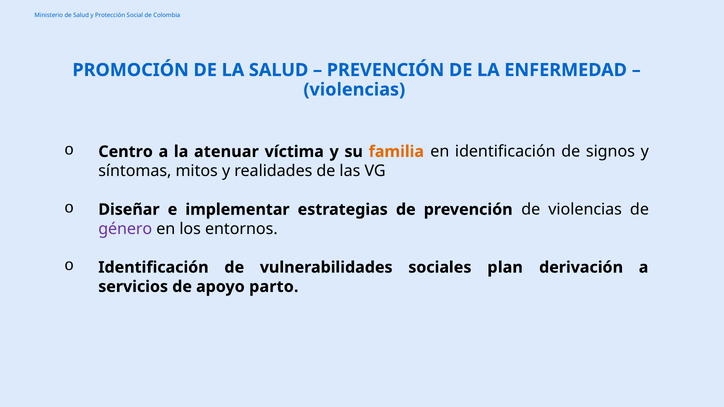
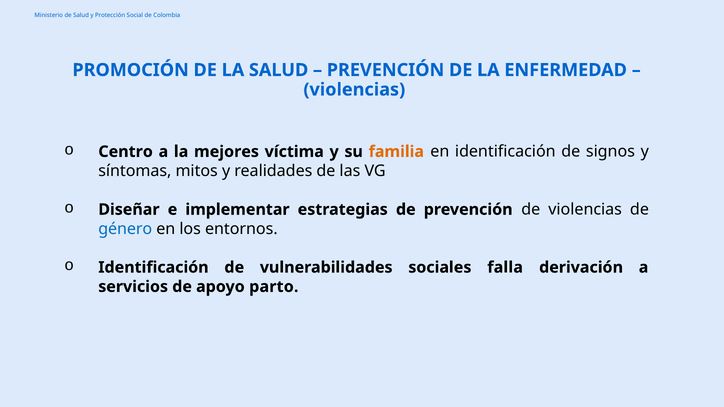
atenuar: atenuar -> mejores (226, 152)
género colour: purple -> blue (125, 229)
plan: plan -> falla (505, 268)
